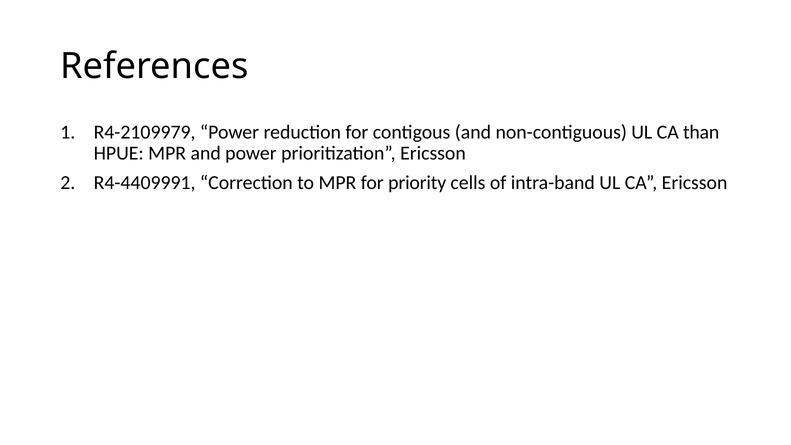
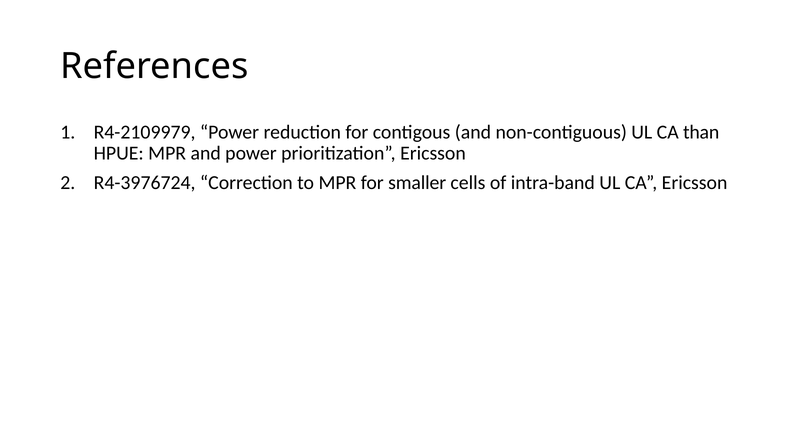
R4-4409991: R4-4409991 -> R4-3976724 (145, 183)
priority: priority -> smaller (417, 183)
